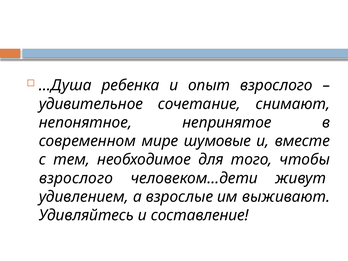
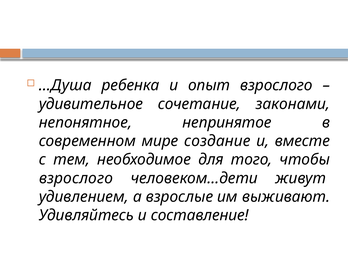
снимают: снимают -> законами (293, 104)
шумовые: шумовые -> создание (217, 141)
